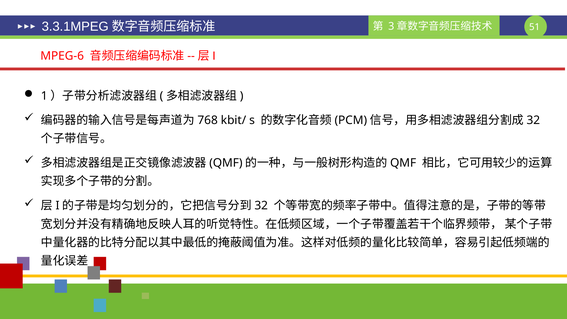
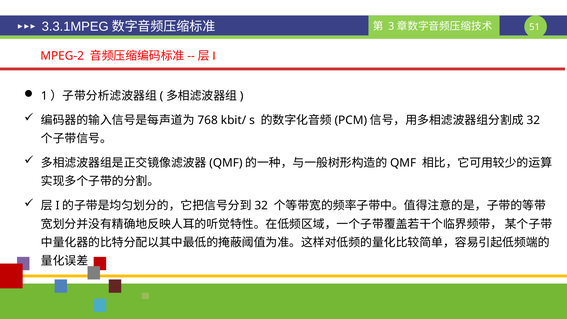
MPEG-6: MPEG-6 -> MPEG-2 (62, 56)
